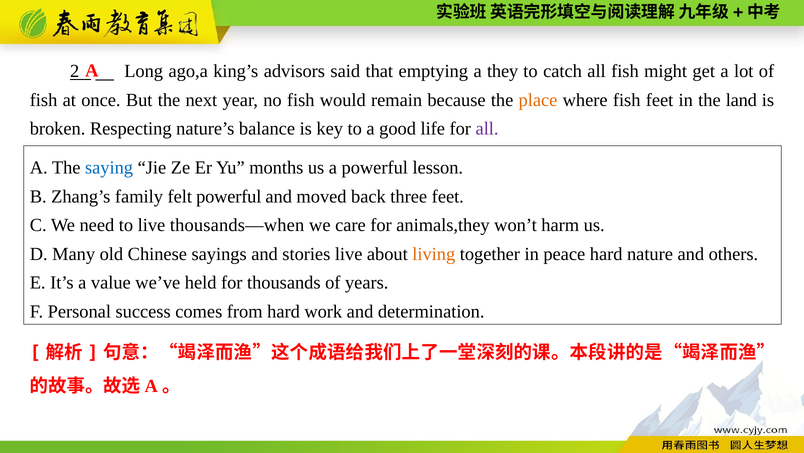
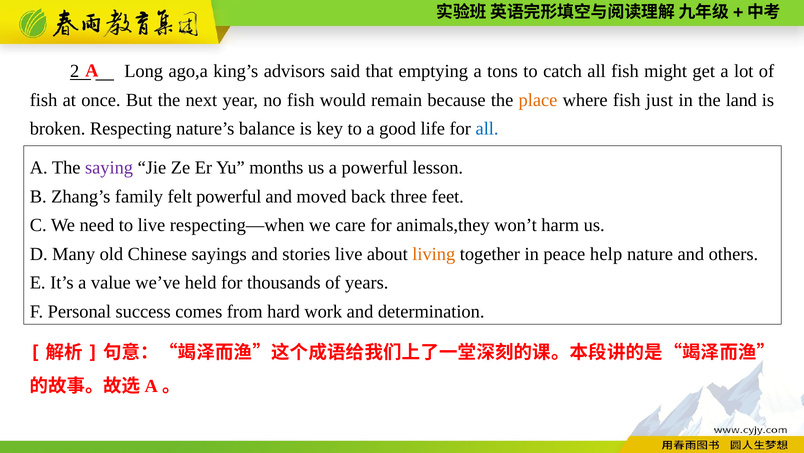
they: they -> tons (503, 71)
fish feet: feet -> just (659, 100)
all colour: purple -> blue (487, 129)
saying colour: blue -> purple (109, 167)
thousands—when: thousands—when -> respecting—when (237, 225)
peace hard: hard -> help (606, 254)
